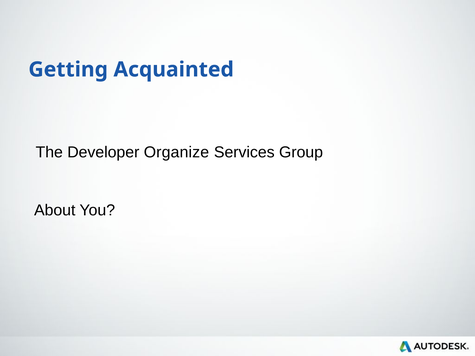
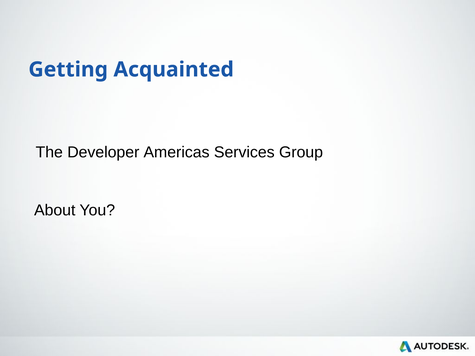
Organize: Organize -> Americas (177, 152)
